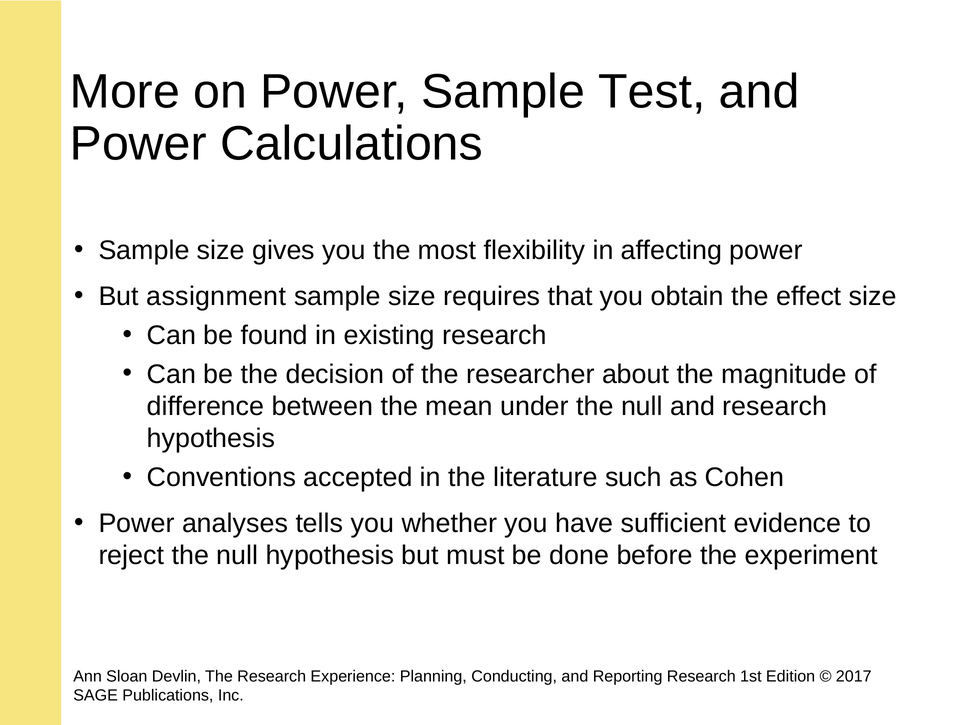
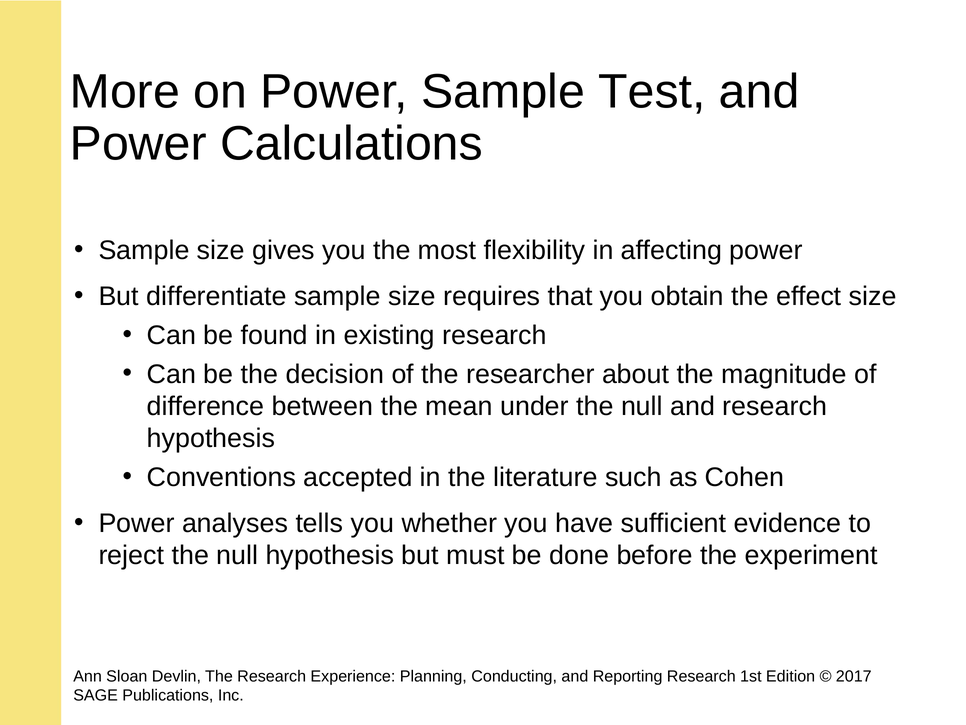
assignment: assignment -> differentiate (216, 296)
